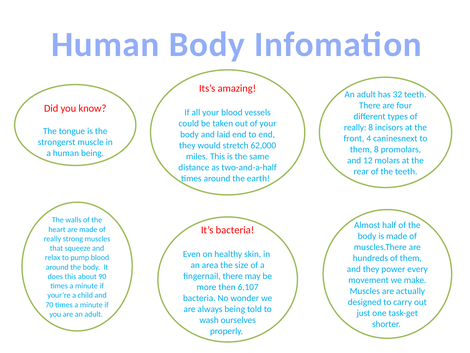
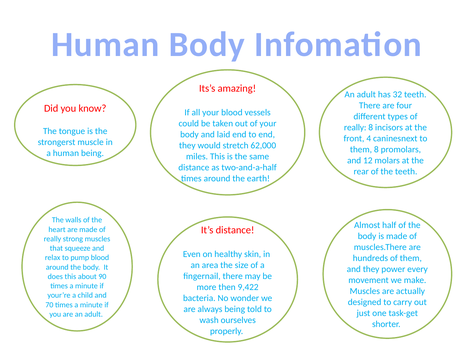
It’s bacteria: bacteria -> distance (235, 230)
6,107: 6,107 -> 9,422 (248, 287)
